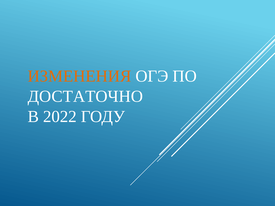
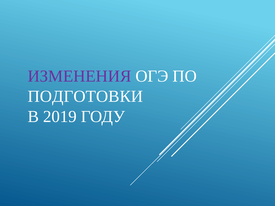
ИЗМЕНЕНИЯ colour: orange -> purple (79, 76)
ДОСТАТОЧНО: ДОСТАТОЧНО -> ПОДГОТОВКИ (85, 96)
2022: 2022 -> 2019 (60, 117)
